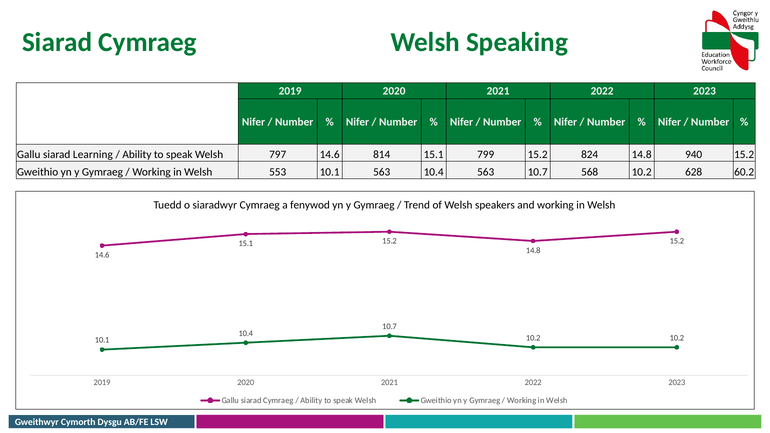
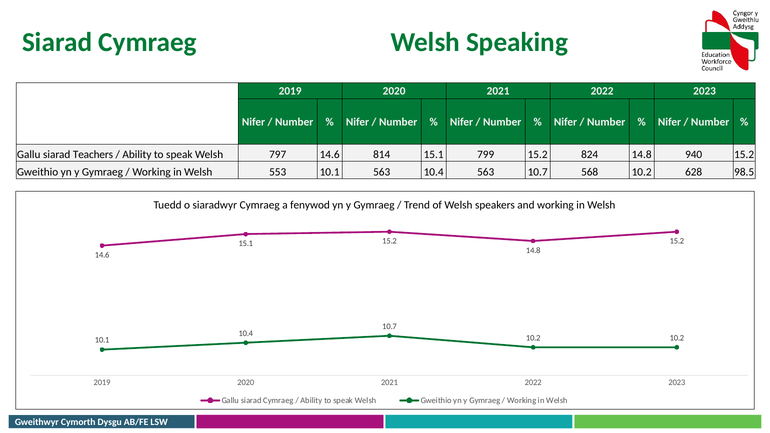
Learning: Learning -> Teachers (93, 155)
60.2: 60.2 -> 98.5 (744, 172)
